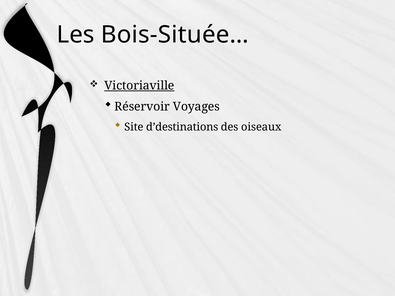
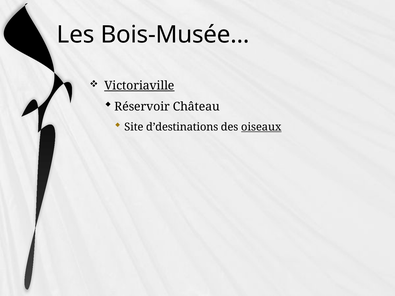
Bois-Située…: Bois-Située… -> Bois-Musée… (175, 35)
Voyages: Voyages -> Château (196, 107)
oiseaux underline: none -> present (261, 127)
